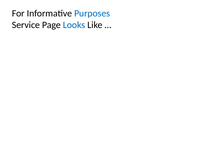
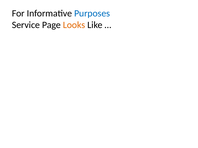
Looks colour: blue -> orange (74, 25)
